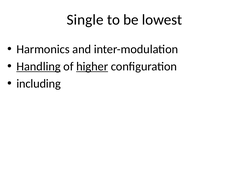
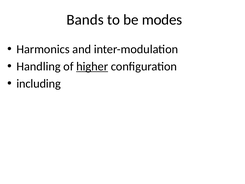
Single: Single -> Bands (85, 20)
lowest: lowest -> modes (162, 20)
Handling underline: present -> none (39, 66)
